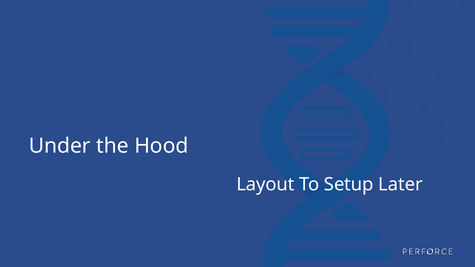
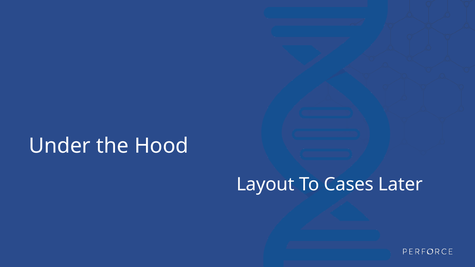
Setup: Setup -> Cases (349, 184)
